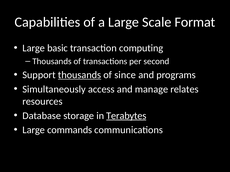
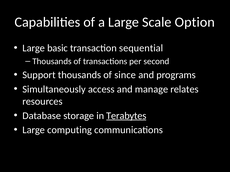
Format: Format -> Option (195, 22)
computing: computing -> sequential (141, 48)
thousands underline: present -> none (80, 75)
commands: commands -> computing (70, 130)
